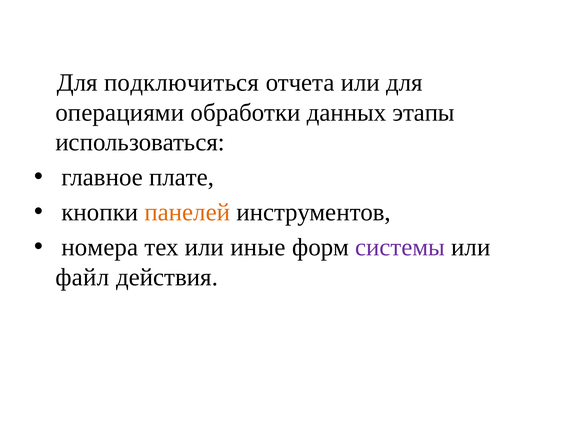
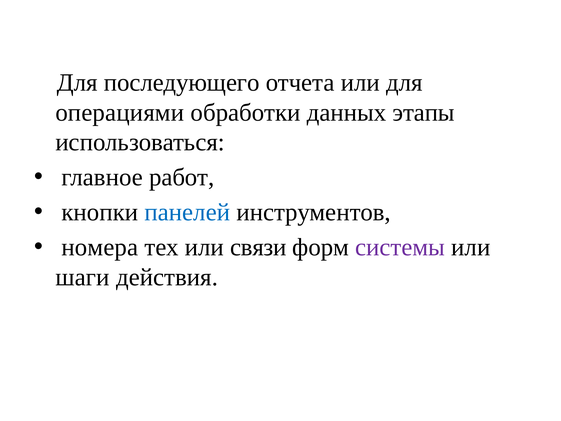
подключиться: подключиться -> последующего (182, 82)
плате: плате -> работ (182, 177)
панелей colour: orange -> blue (187, 212)
иные: иные -> связи (258, 247)
файл: файл -> шаги (83, 277)
